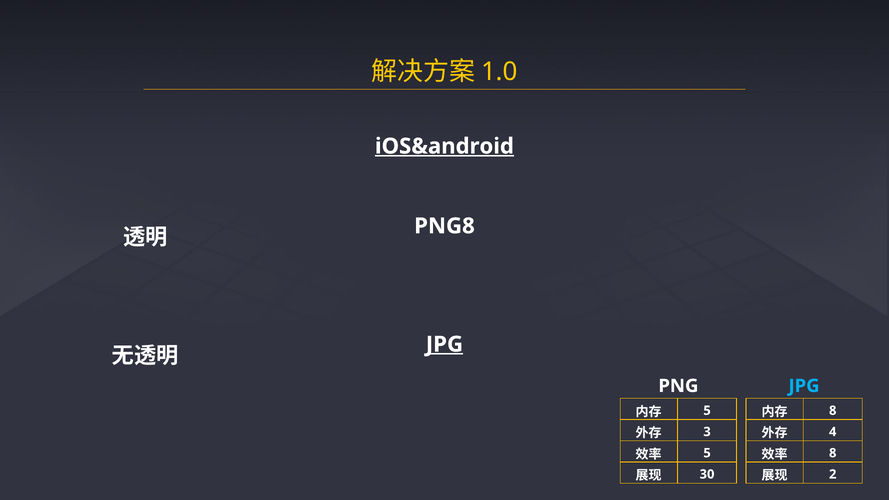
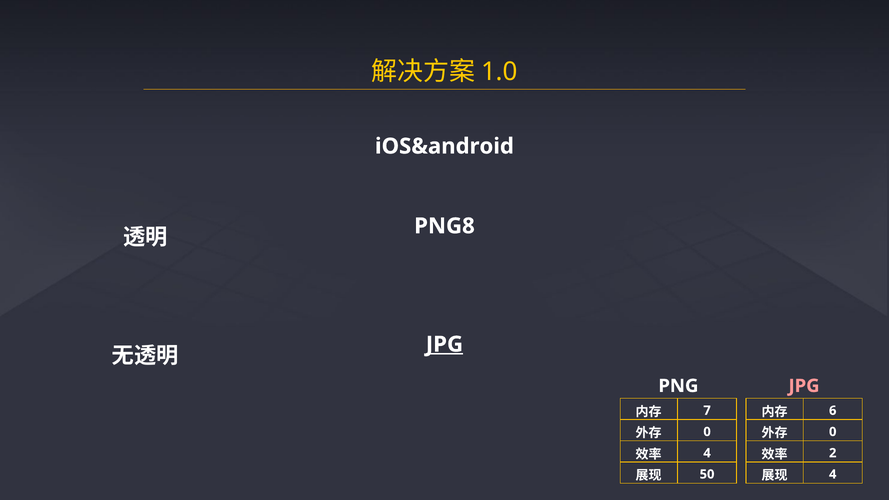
iOS&android underline: present -> none (444, 146)
JPG colour: light blue -> pink (804, 386)
5: 5 -> 7 (707, 411)
8: 8 -> 6 (833, 411)
3: 3 -> 0 (707, 432)
4: 4 -> 0 (833, 432)
5: 5 -> 4 (707, 453)
8: 8 -> 2 (833, 453)
30: 30 -> 50 (707, 474)
2: 2 -> 4 (833, 474)
